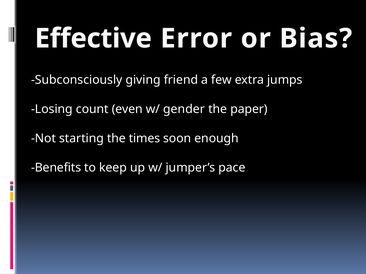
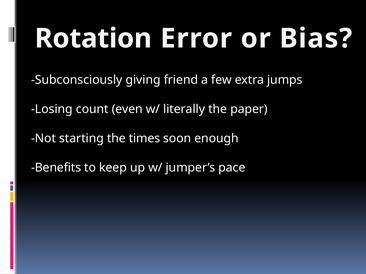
Effective: Effective -> Rotation (93, 39)
gender: gender -> literally (184, 109)
